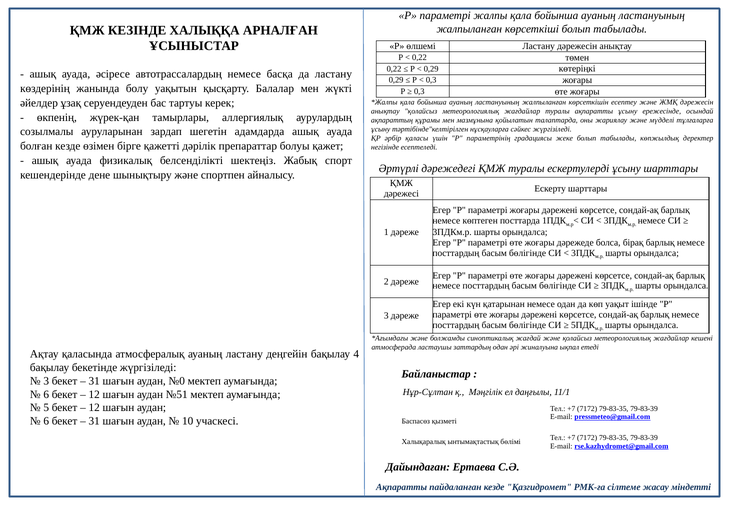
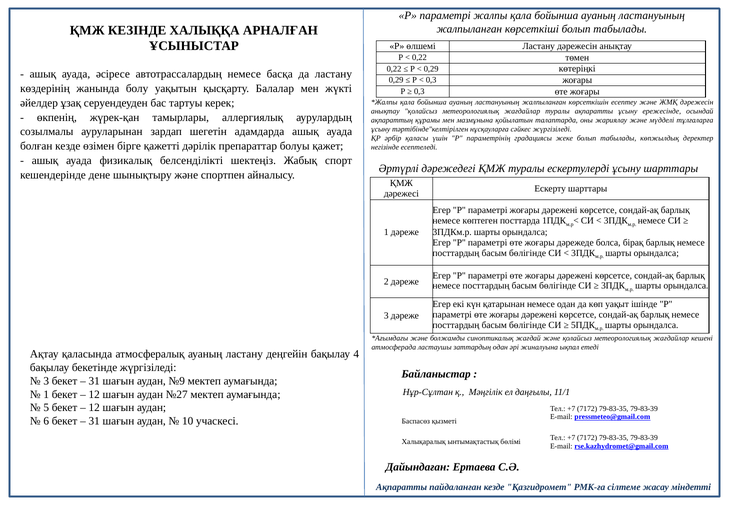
№0: №0 -> №9 (177, 381)
6: 6 -> 1 (46, 394)
№51: №51 -> №27 (177, 394)
